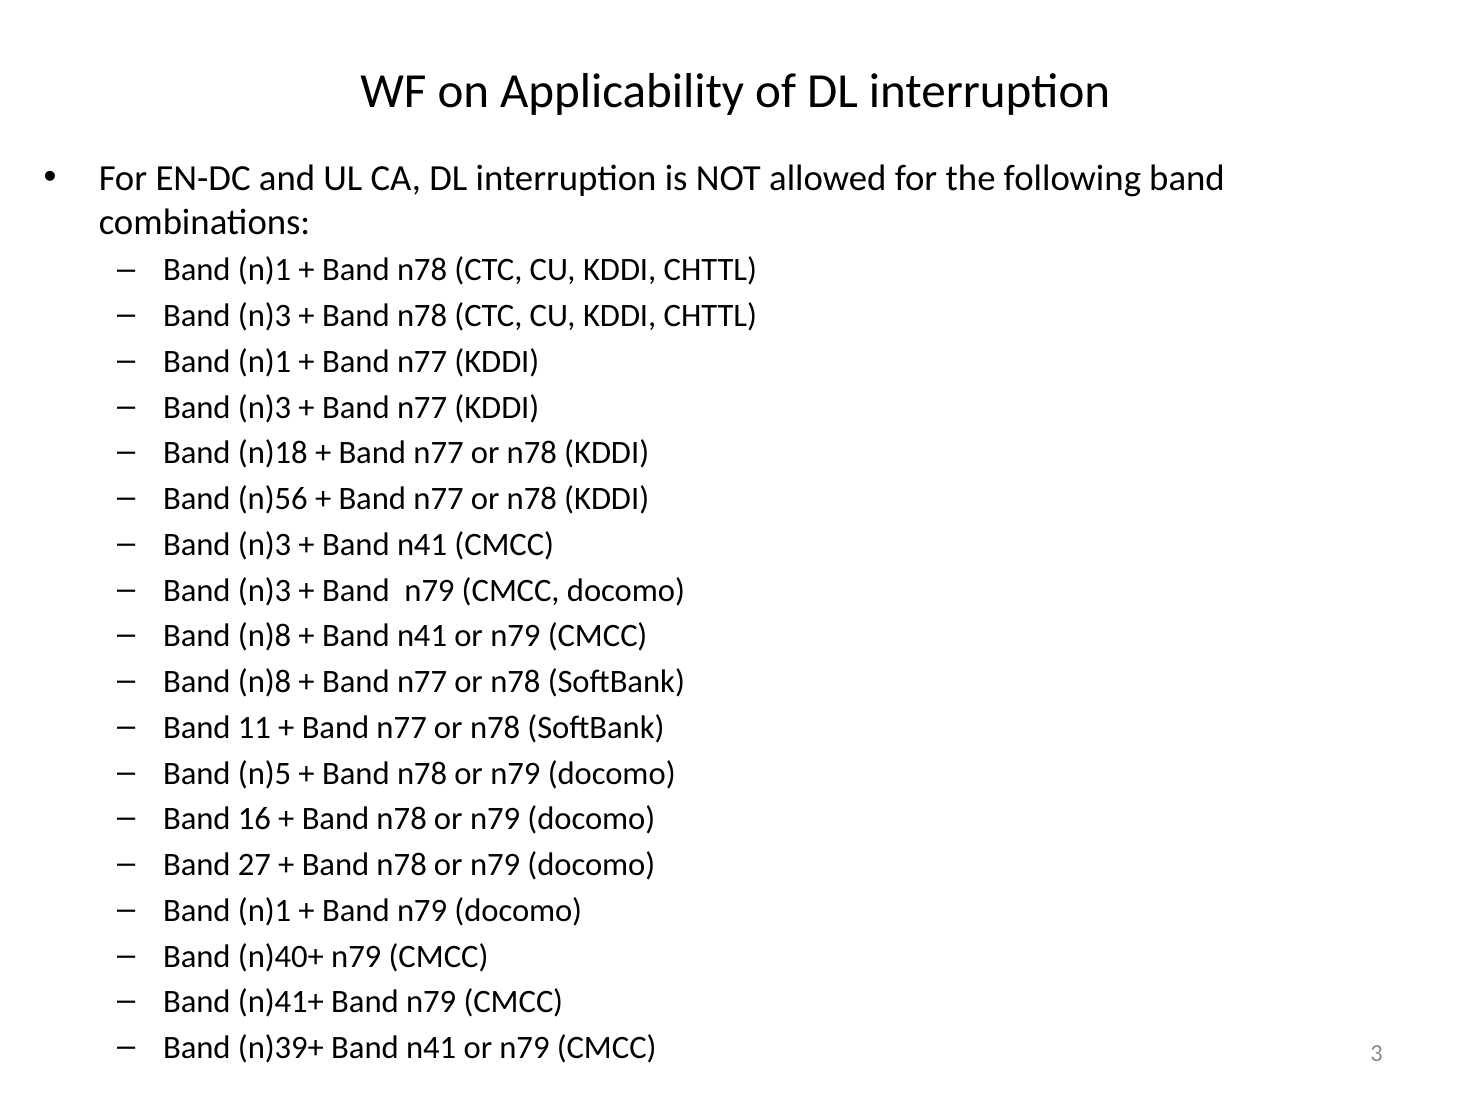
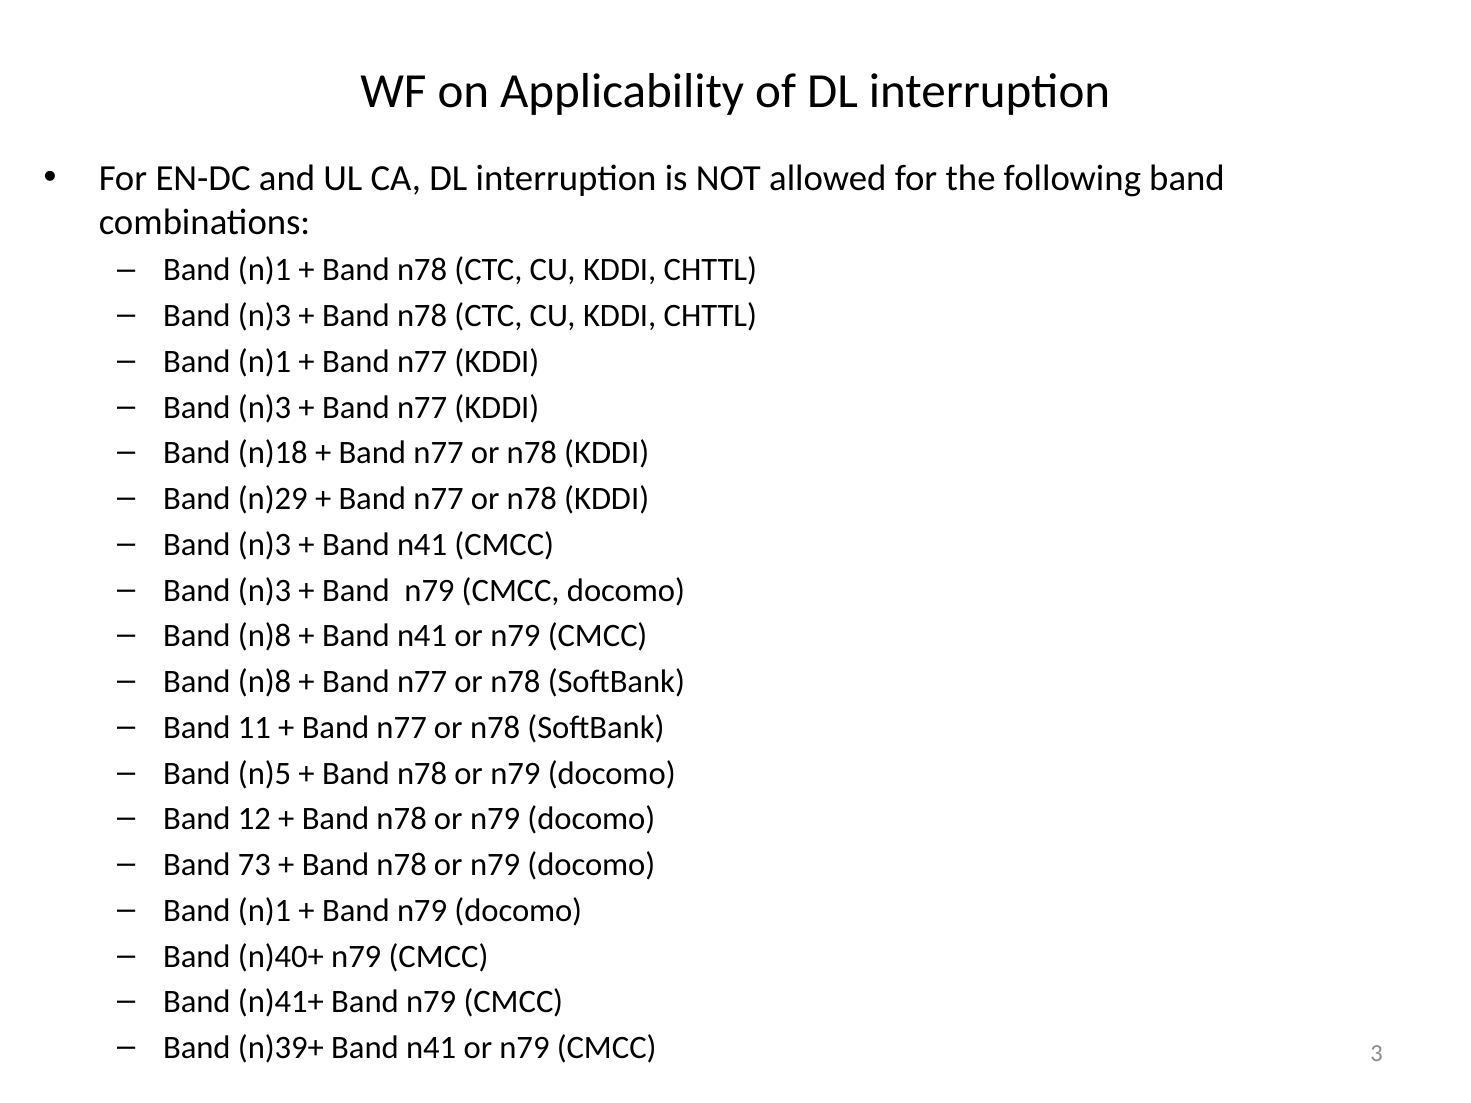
n)56: n)56 -> n)29 (273, 499)
16: 16 -> 12 (254, 819)
27: 27 -> 73 (254, 865)
